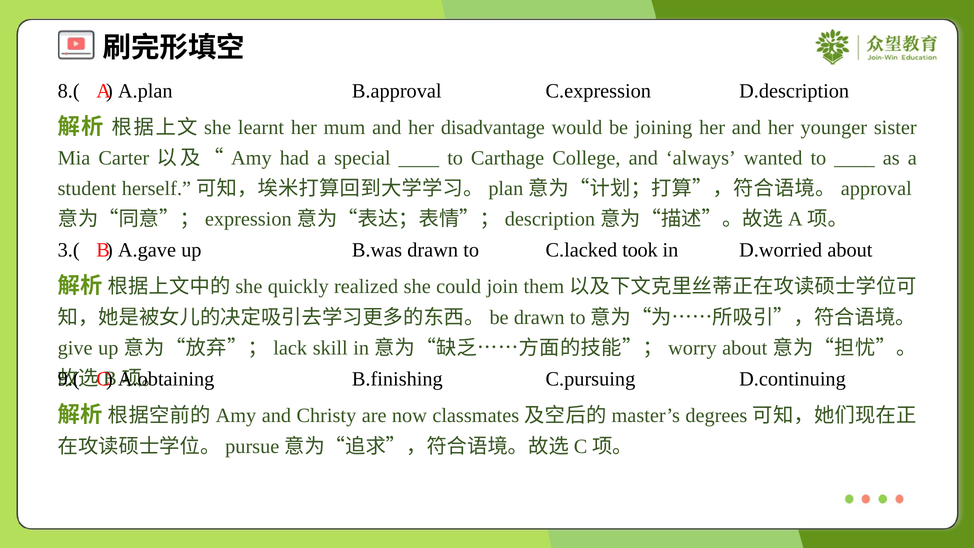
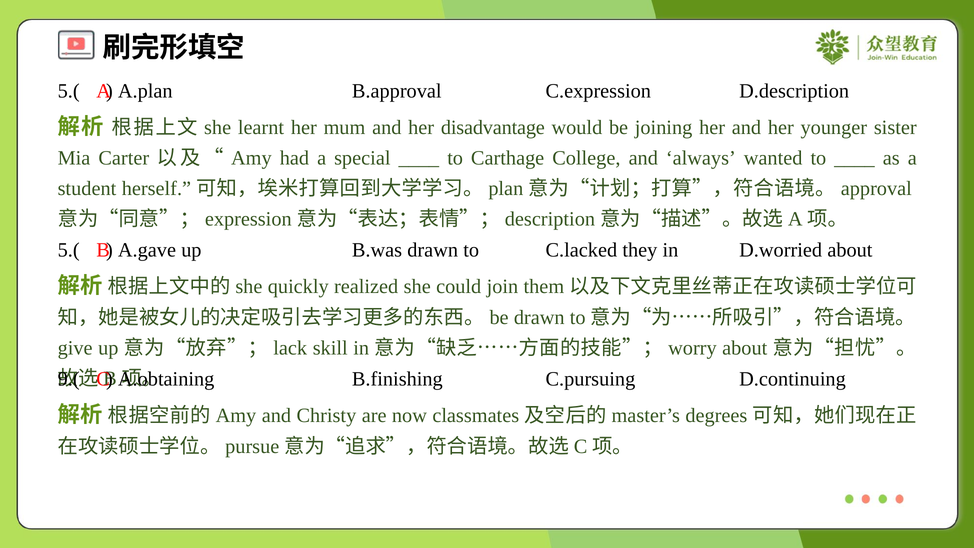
8.(: 8.( -> 5.( (69, 91)
3.(: 3.( -> 5.( (69, 250)
took: took -> they (640, 250)
